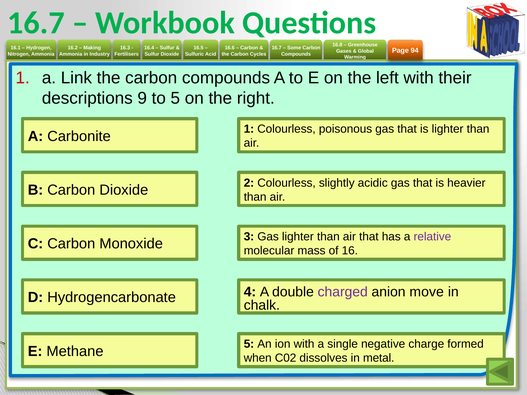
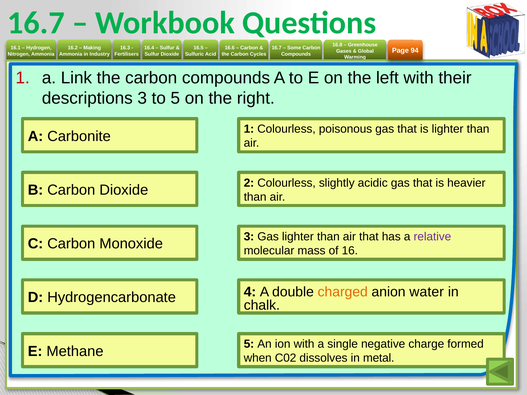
descriptions 9: 9 -> 3 (142, 98)
charged colour: purple -> orange (343, 292)
move: move -> water (427, 292)
